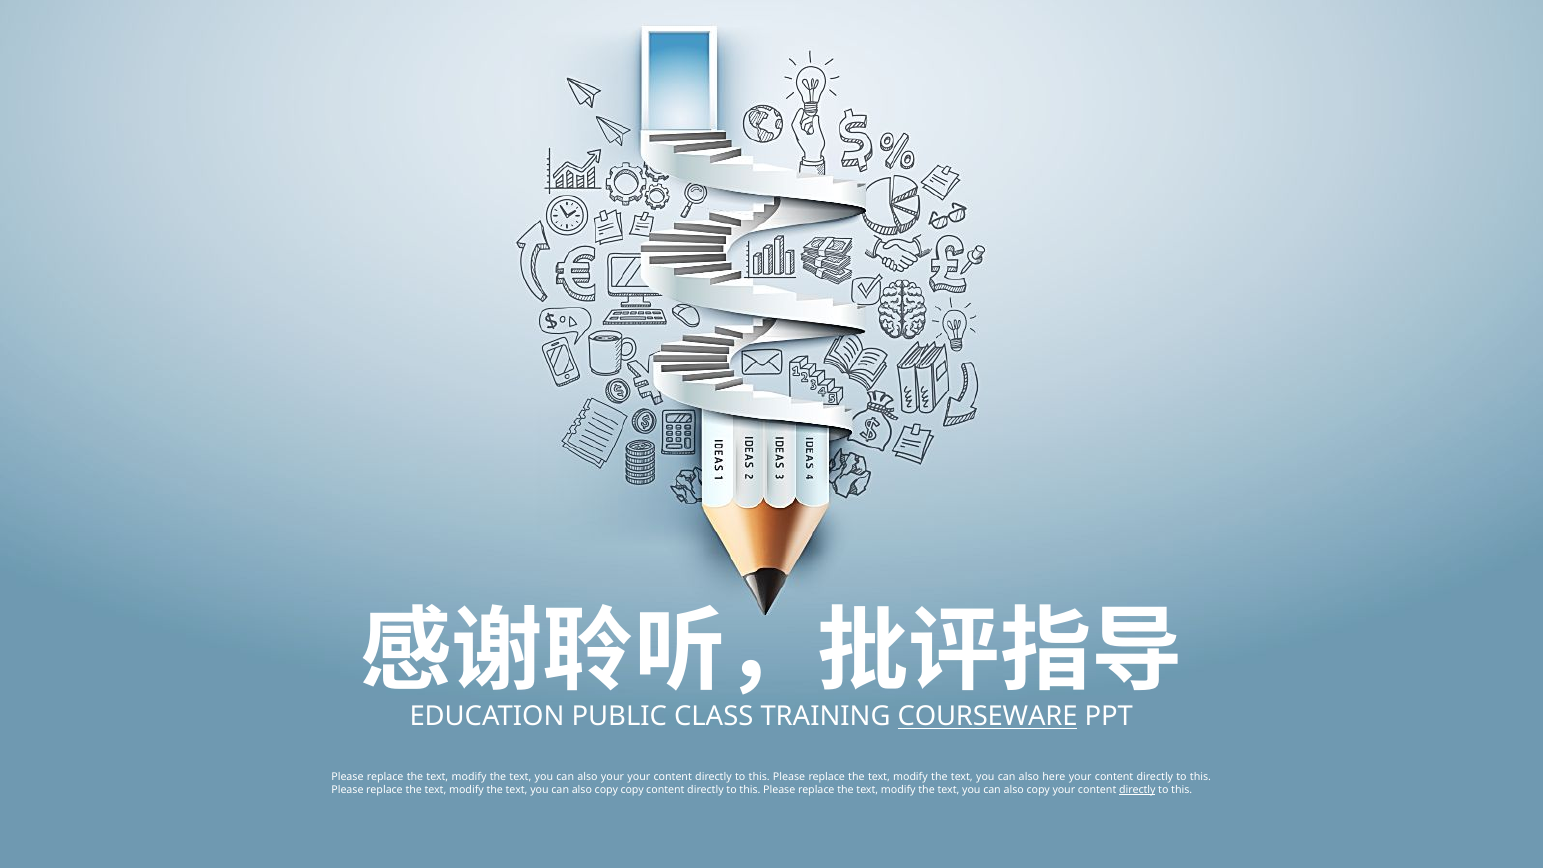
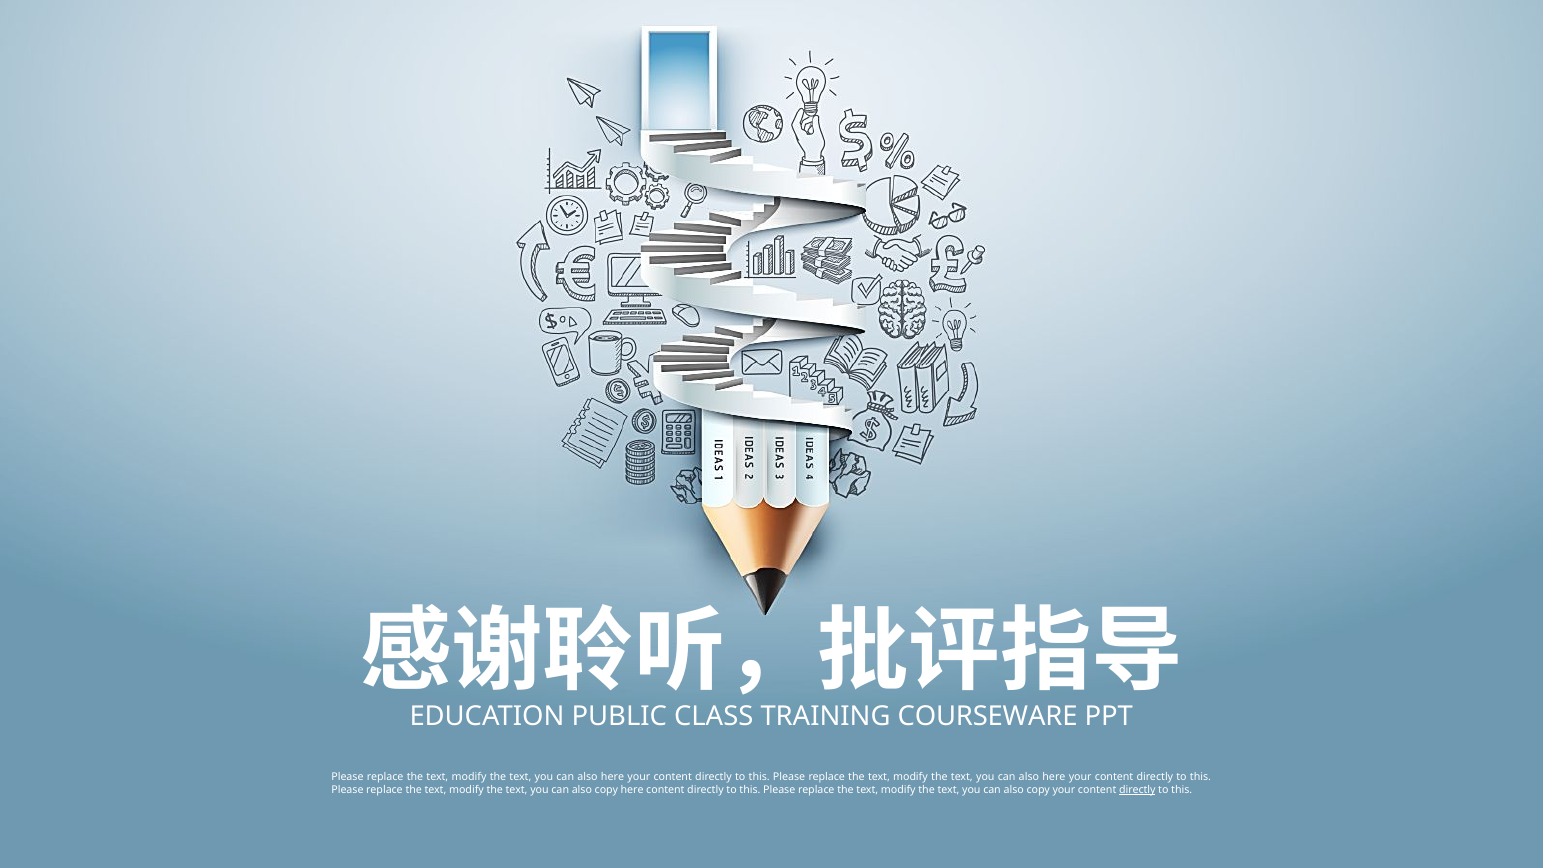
COURSEWARE underline: present -> none (988, 717)
your: your -> here (613, 777)
copy copy: copy -> here (632, 790)
